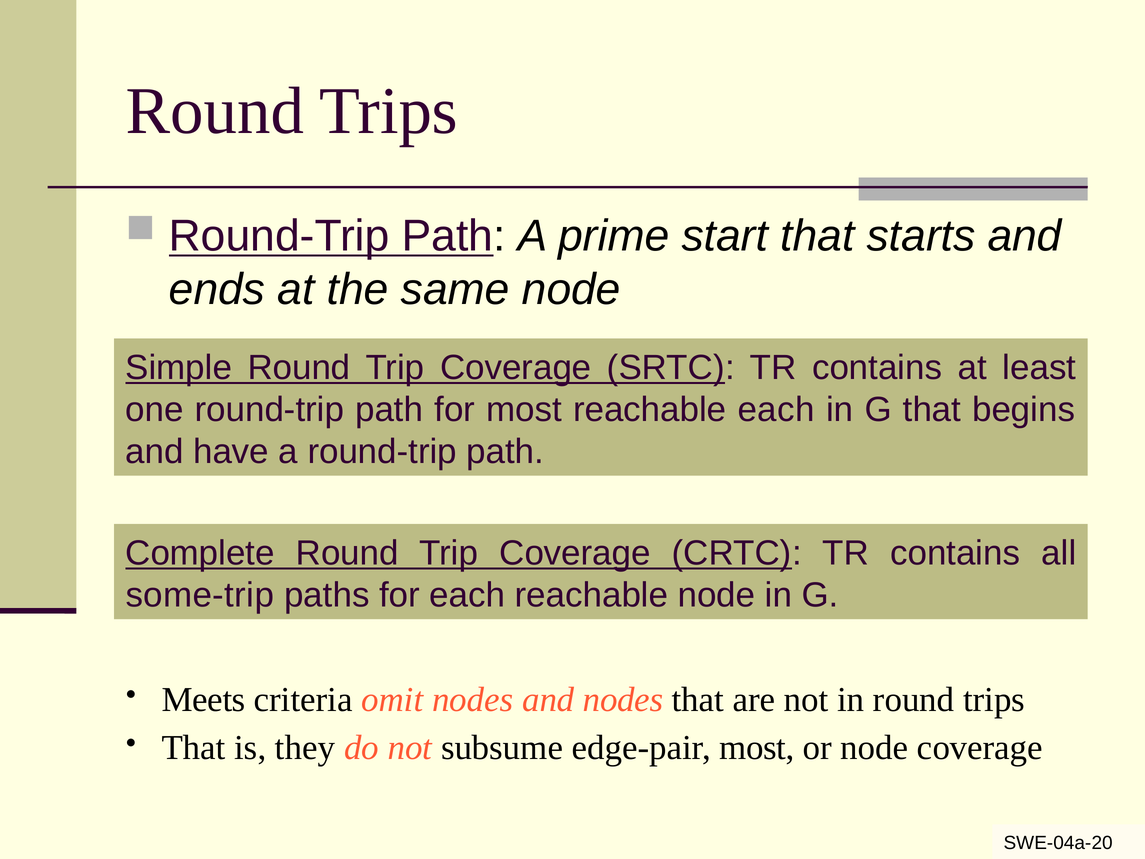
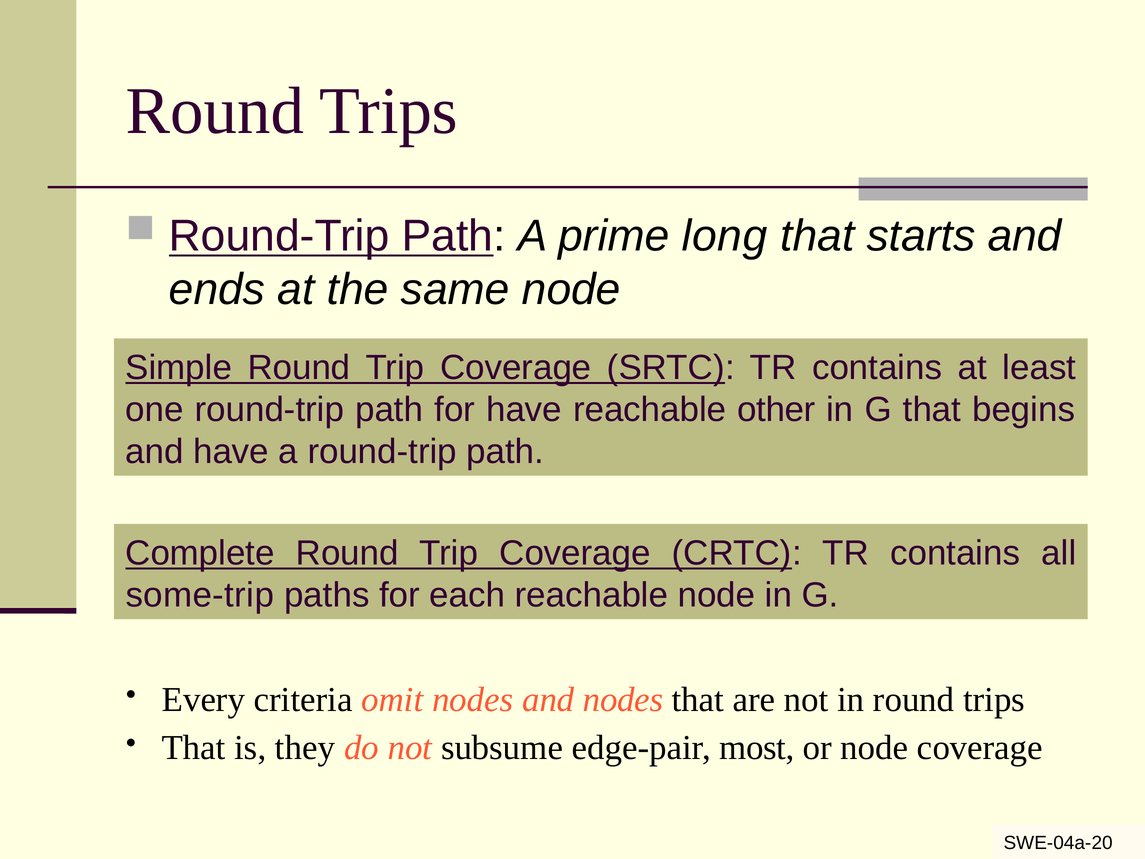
start: start -> long (725, 236)
for most: most -> have (524, 409)
reachable each: each -> other (776, 409)
Meets: Meets -> Every (203, 699)
